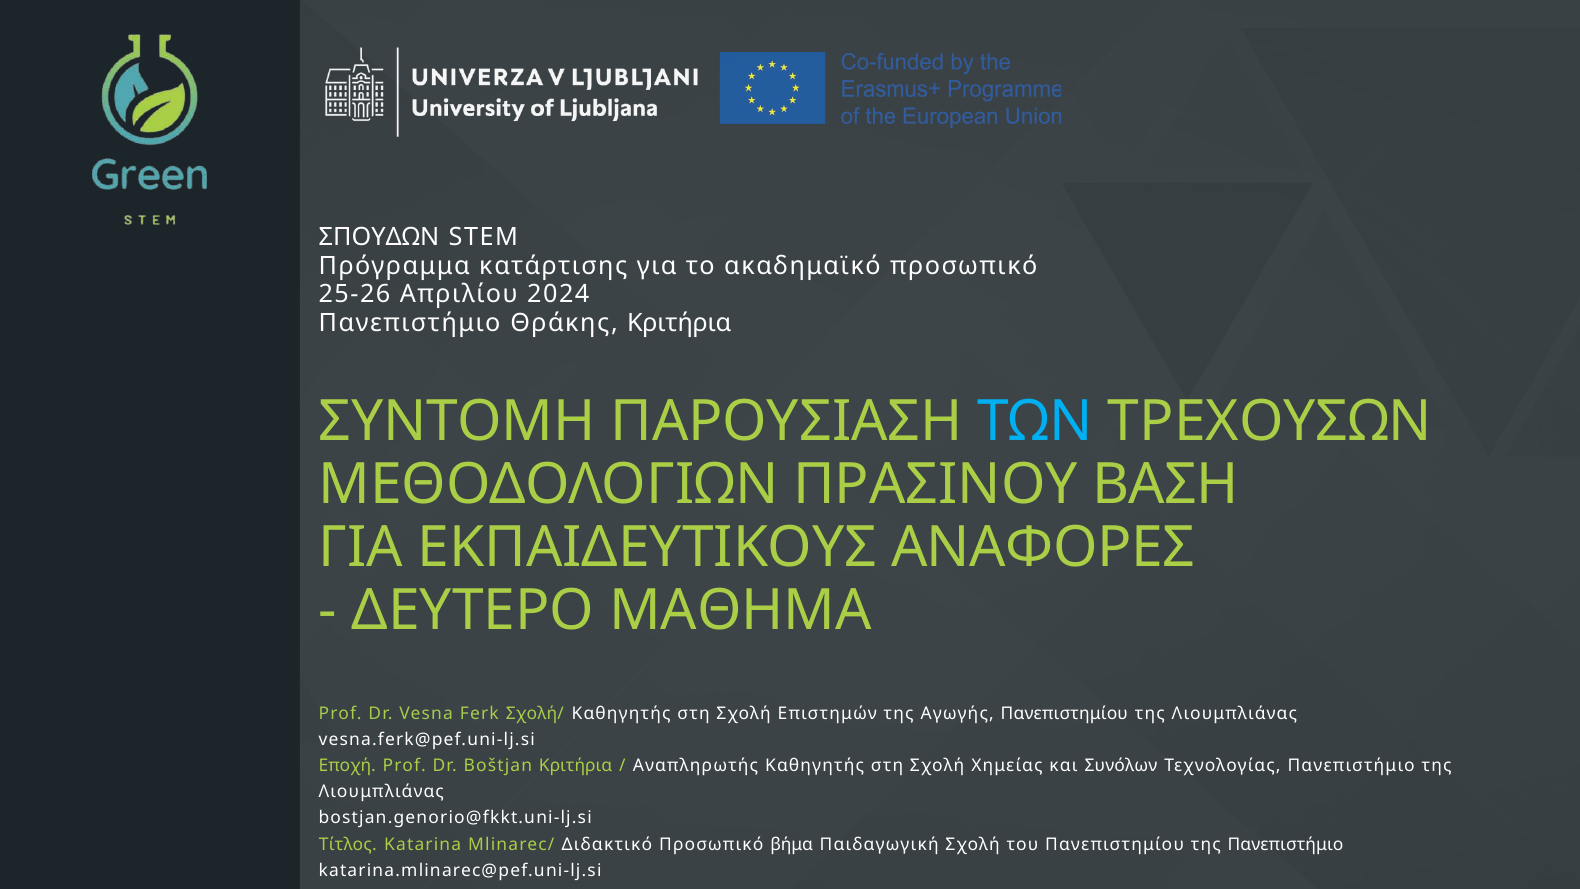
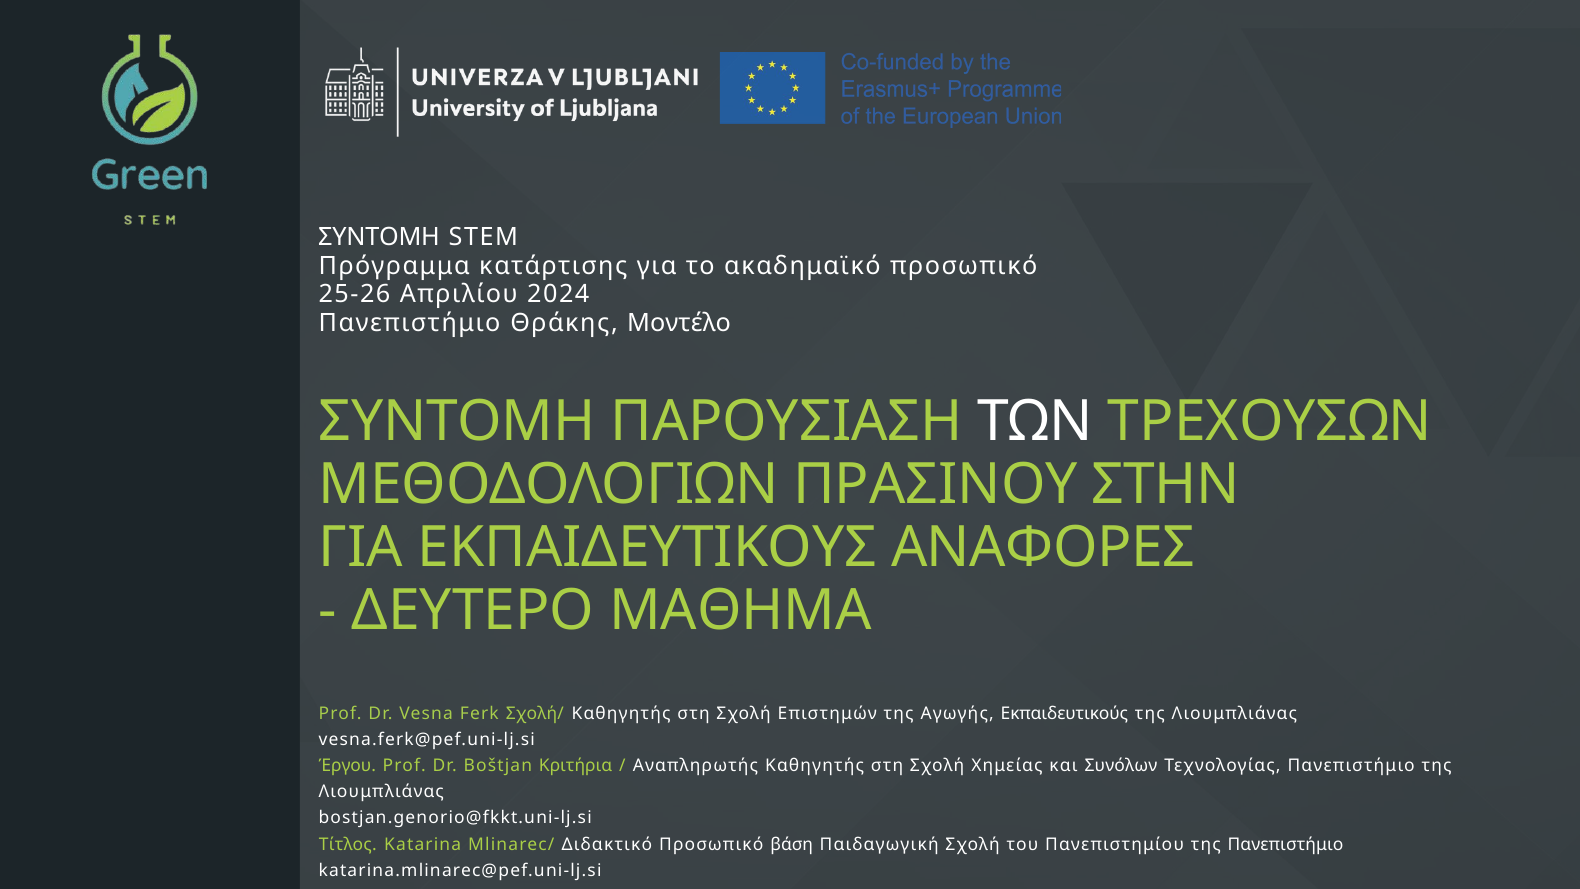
ΣΠΟΥΔΩΝ: ΣΠΟΥΔΩΝ -> ΣΥΝΤΟΜΗ (379, 237)
Θράκης Κριτήρια: Κριτήρια -> Μοντέλο (679, 323)
ΤΩΝ colour: light blue -> white (1035, 422)
ΒΑΣΗ: ΒΑΣΗ -> ΣΤΗΝ (1166, 485)
Αγωγής Πανεπιστημίου: Πανεπιστημίου -> Εκπαιδευτικούς (1064, 713)
Εποχή: Εποχή -> Έργου (347, 765)
βήμα: βήμα -> βάση (792, 844)
